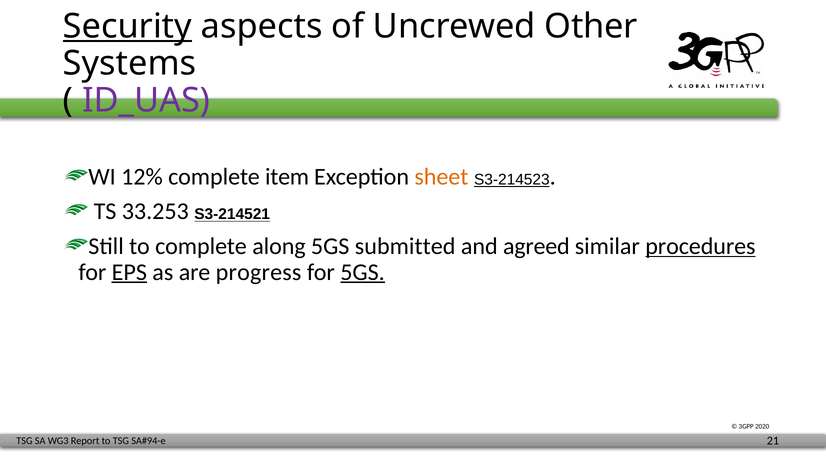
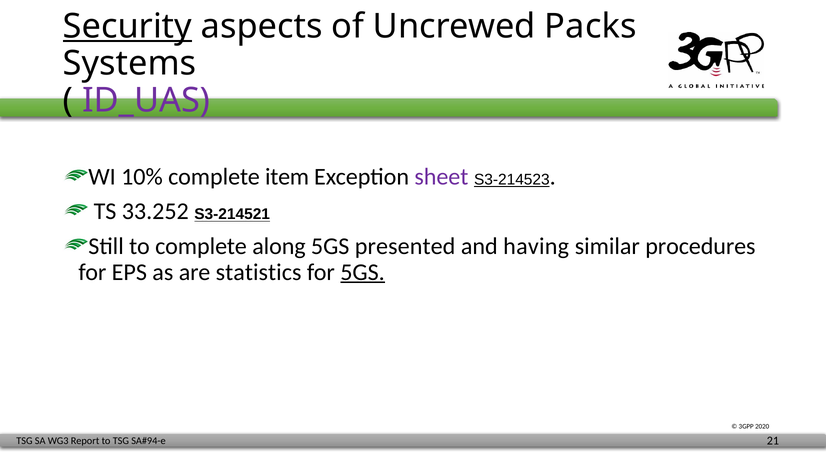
Other: Other -> Packs (591, 26)
12%: 12% -> 10% (142, 177)
sheet colour: orange -> purple (441, 177)
33.253: 33.253 -> 33.252 (155, 212)
submitted: submitted -> presented (405, 246)
agreed: agreed -> having (536, 246)
procedures underline: present -> none (700, 246)
EPS underline: present -> none (129, 272)
progress: progress -> statistics (259, 272)
